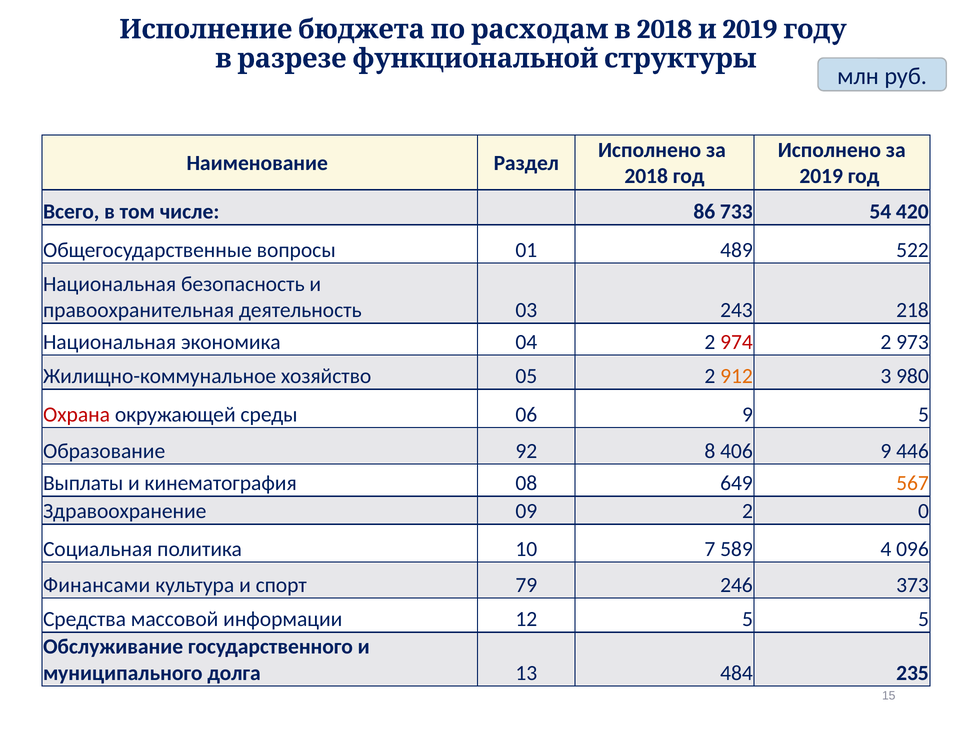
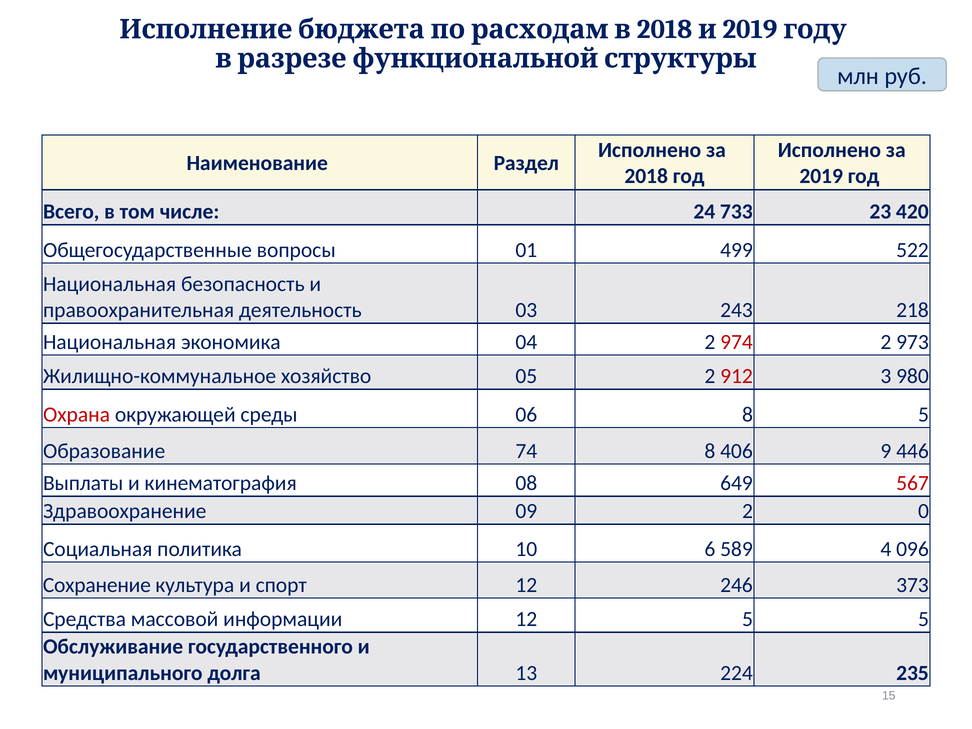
86: 86 -> 24 (704, 212)
54: 54 -> 23 (880, 212)
489: 489 -> 499 (736, 250)
912 colour: orange -> red (737, 376)
06 9: 9 -> 8 (747, 415)
92: 92 -> 74 (526, 451)
567 colour: orange -> red (913, 483)
7: 7 -> 6 (710, 549)
Финансами: Финансами -> Сохранение (97, 585)
спорт 79: 79 -> 12 (526, 585)
484: 484 -> 224 (736, 673)
